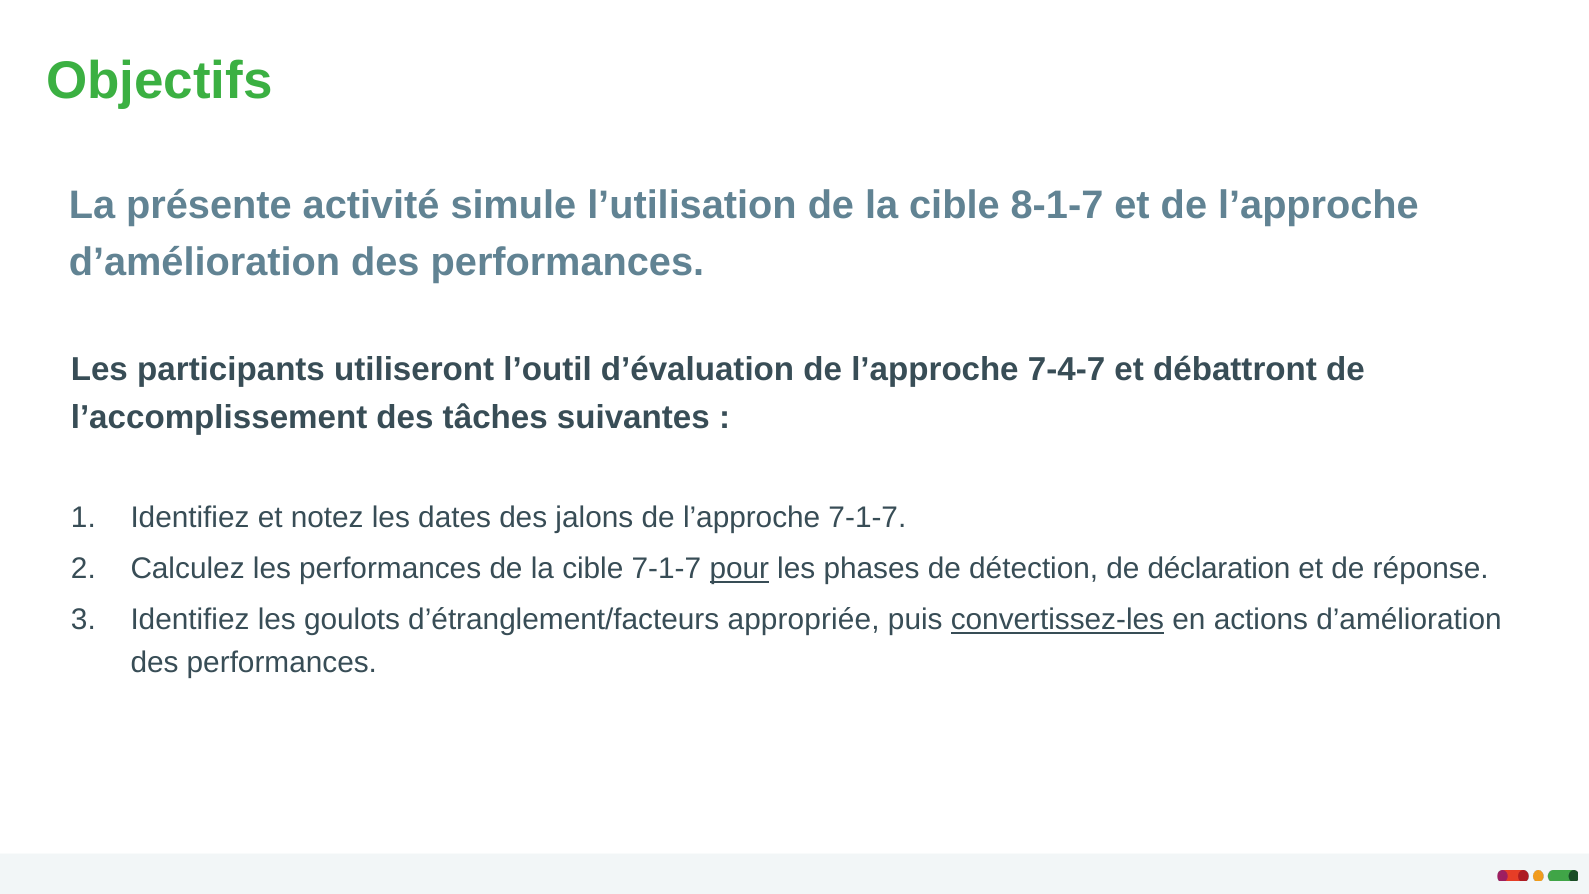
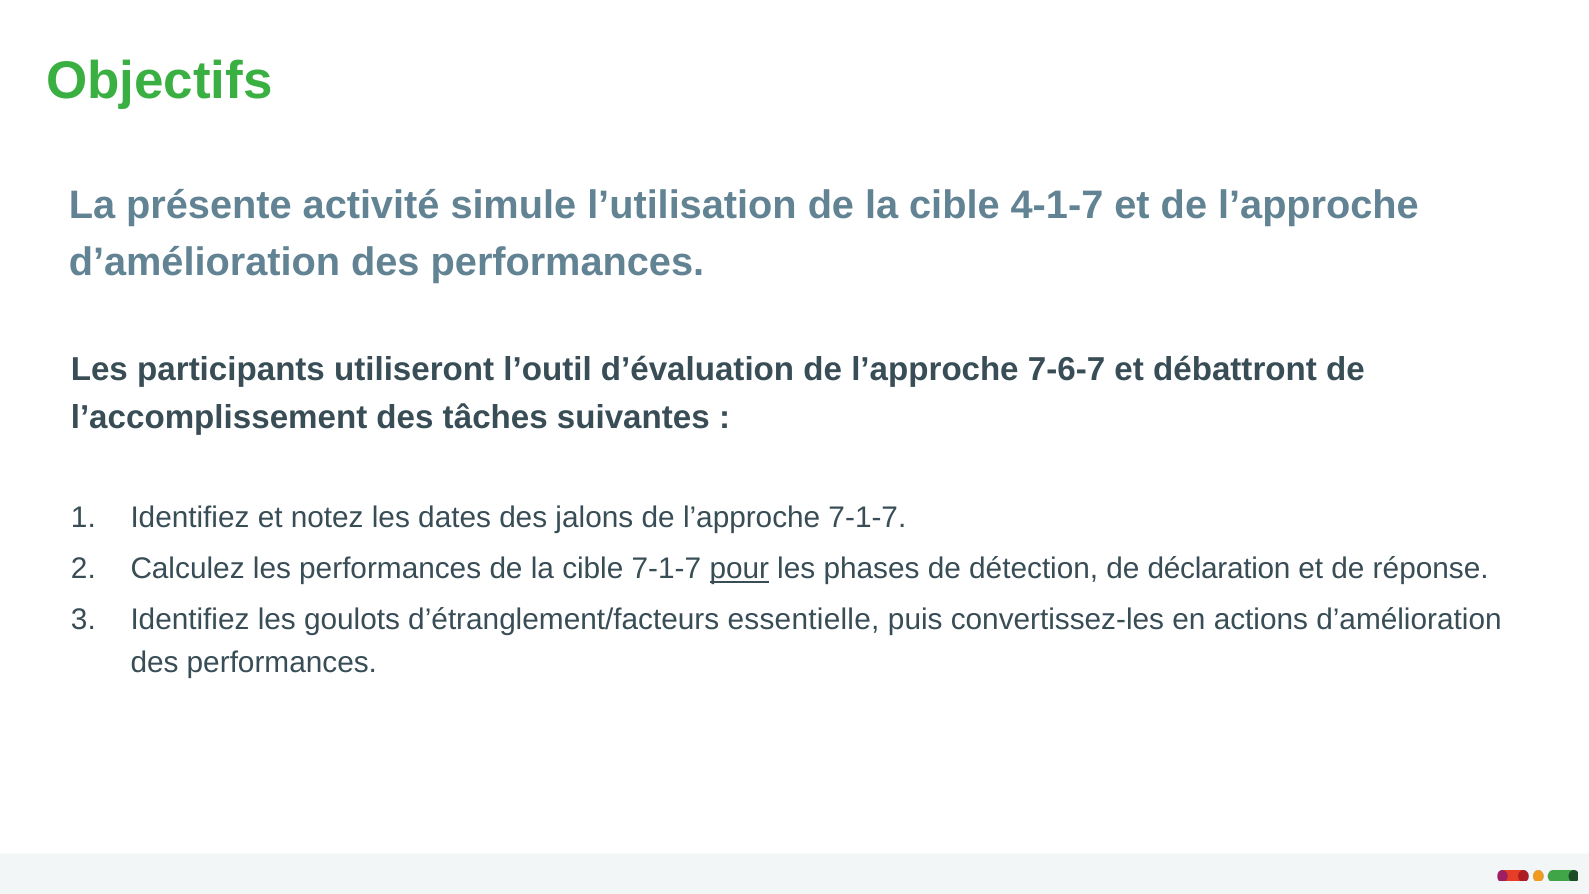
8-1-7: 8-1-7 -> 4-1-7 (1057, 205)
7-4-7: 7-4-7 -> 7-6-7 (1067, 369)
appropriée: appropriée -> essentielle (804, 620)
convertissez-les underline: present -> none (1057, 620)
